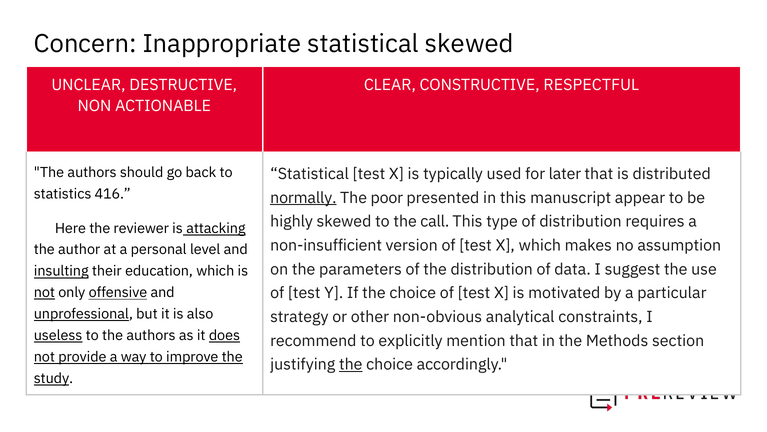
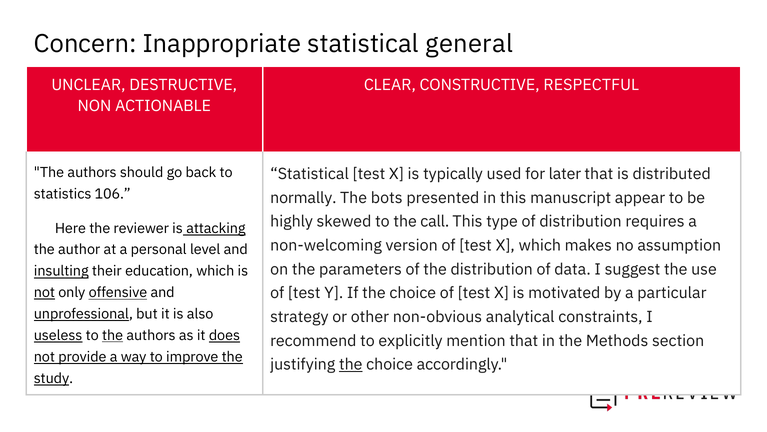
statistical skewed: skewed -> general (469, 44)
416: 416 -> 106 (113, 194)
normally underline: present -> none (303, 198)
poor: poor -> bots (387, 198)
non-insufficient: non-insufficient -> non-welcoming (326, 245)
the underline: none -> present (113, 335)
